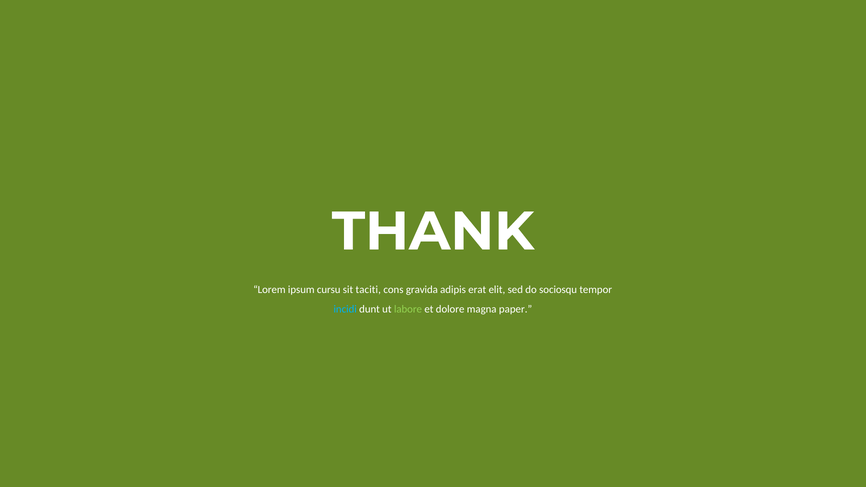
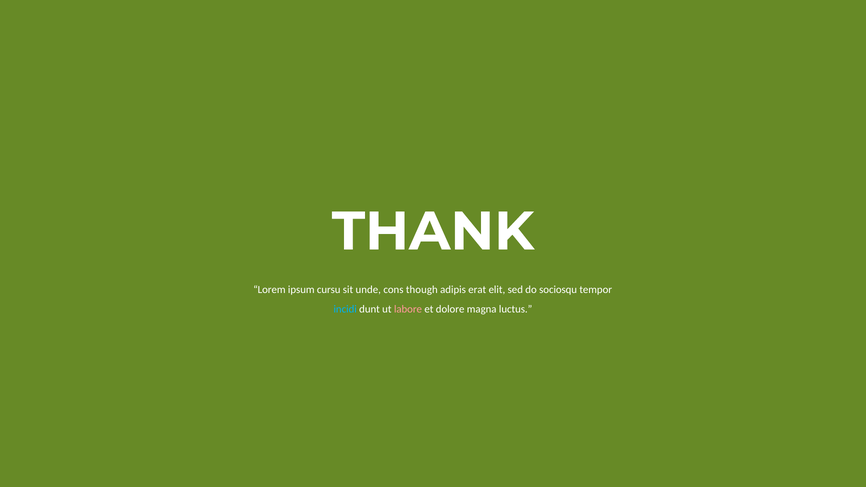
taciti: taciti -> unde (368, 290)
gravida: gravida -> though (422, 290)
labore colour: light green -> pink (408, 309)
paper: paper -> luctus (516, 309)
